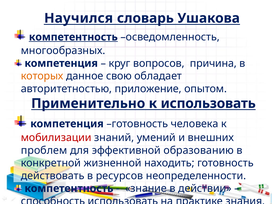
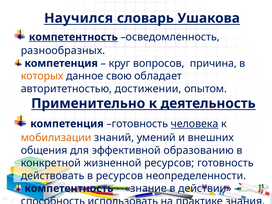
многообразных: многообразных -> разнообразных (63, 51)
приложение: приложение -> достижении (148, 89)
к использовать: использовать -> деятельность (208, 103)
человека underline: none -> present (195, 124)
мобилизации colour: red -> orange (56, 138)
проблем: проблем -> общения (44, 150)
жизненной находить: находить -> ресурсов (169, 163)
